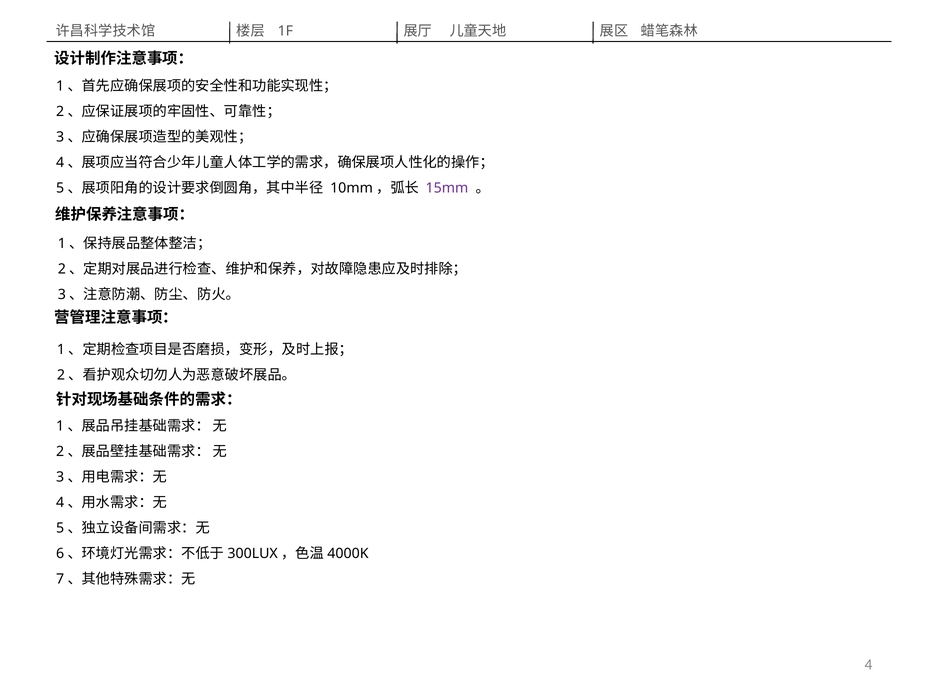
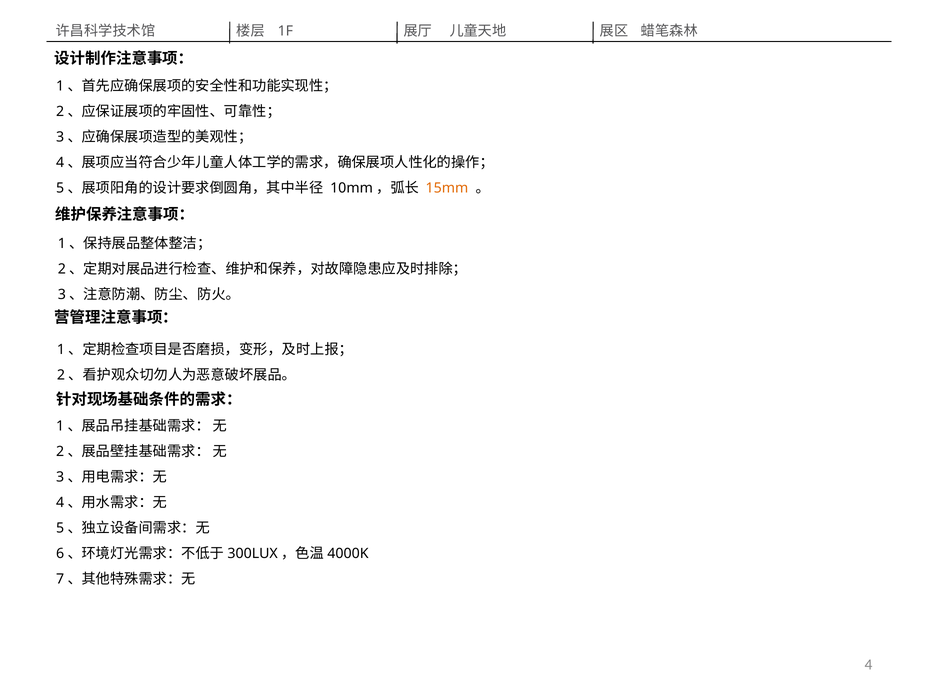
15mm colour: purple -> orange (447, 188)
